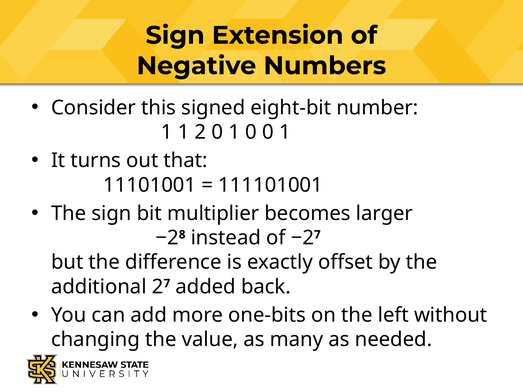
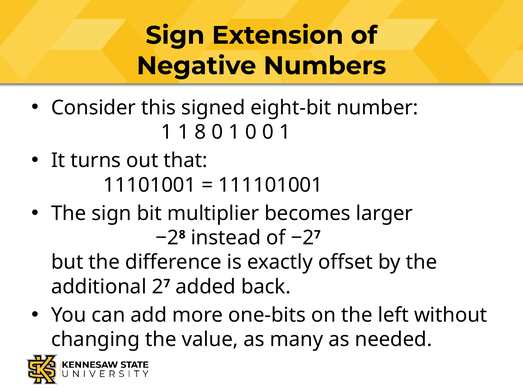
2: 2 -> 8 (200, 132)
